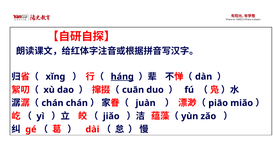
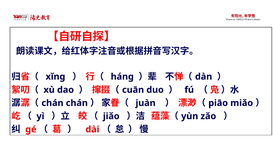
háng underline: present -> none (122, 77)
